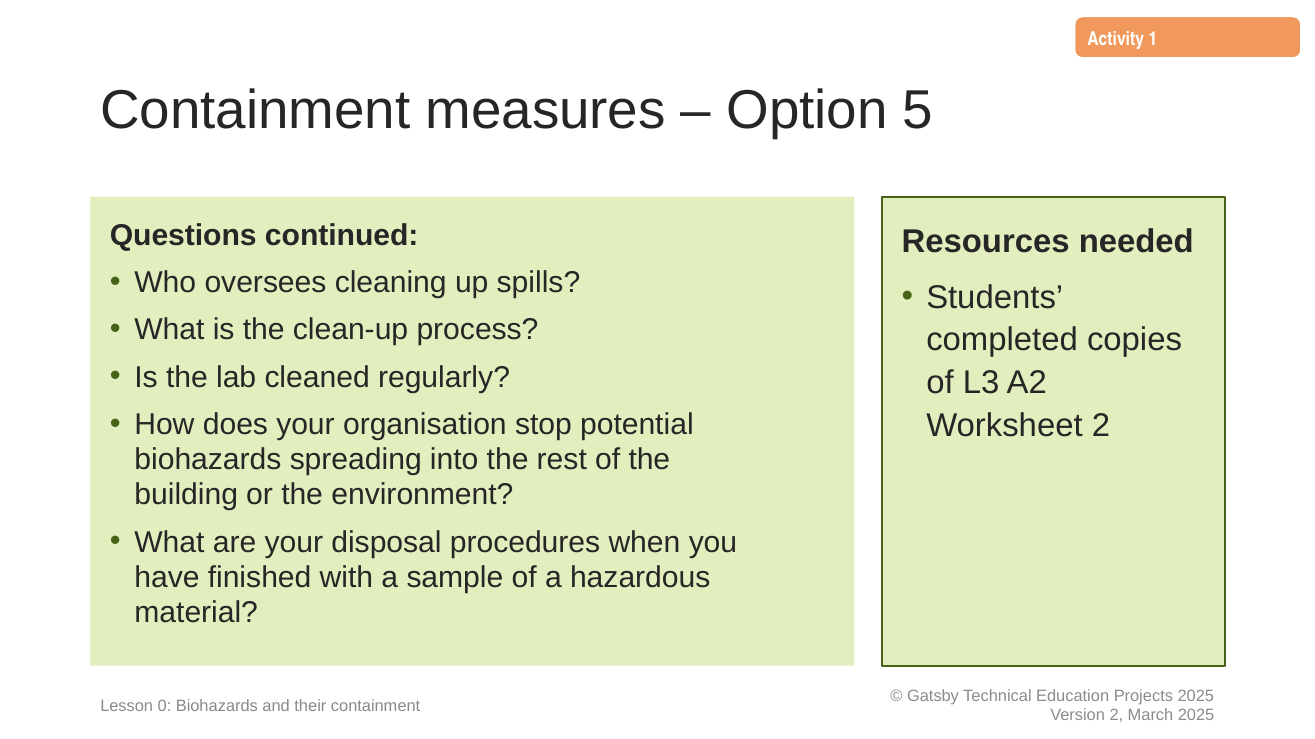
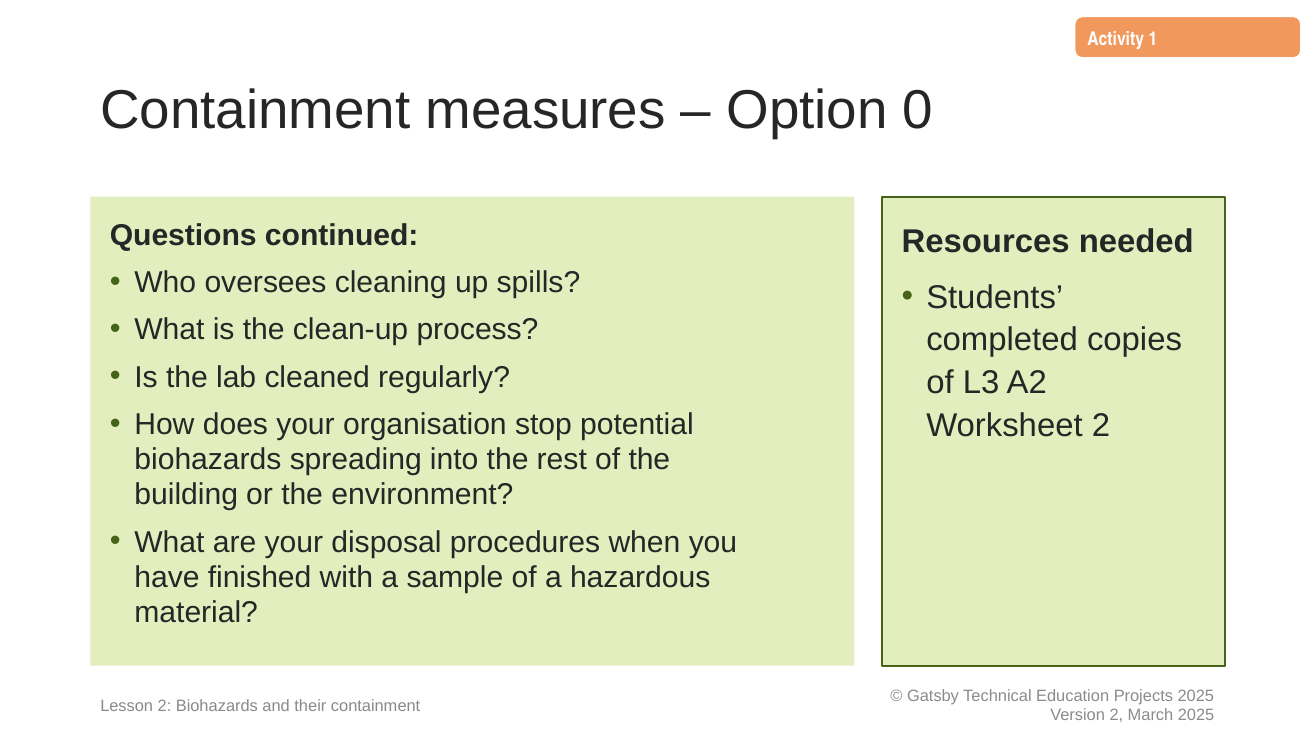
5: 5 -> 0 (918, 110)
Lesson 0: 0 -> 2 (164, 707)
